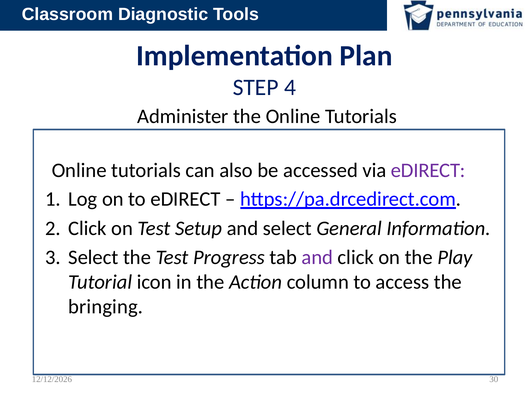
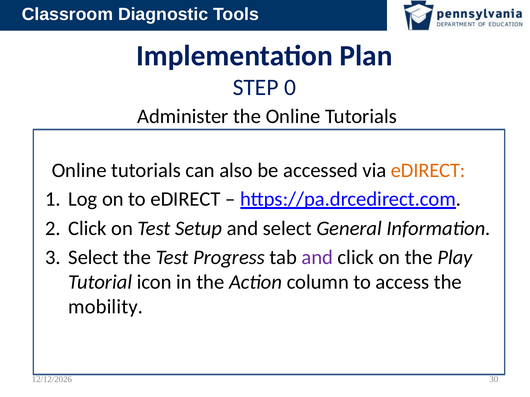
4: 4 -> 0 (290, 87)
eDIRECT colour: purple -> orange (428, 170)
bringing: bringing -> mobility (106, 307)
